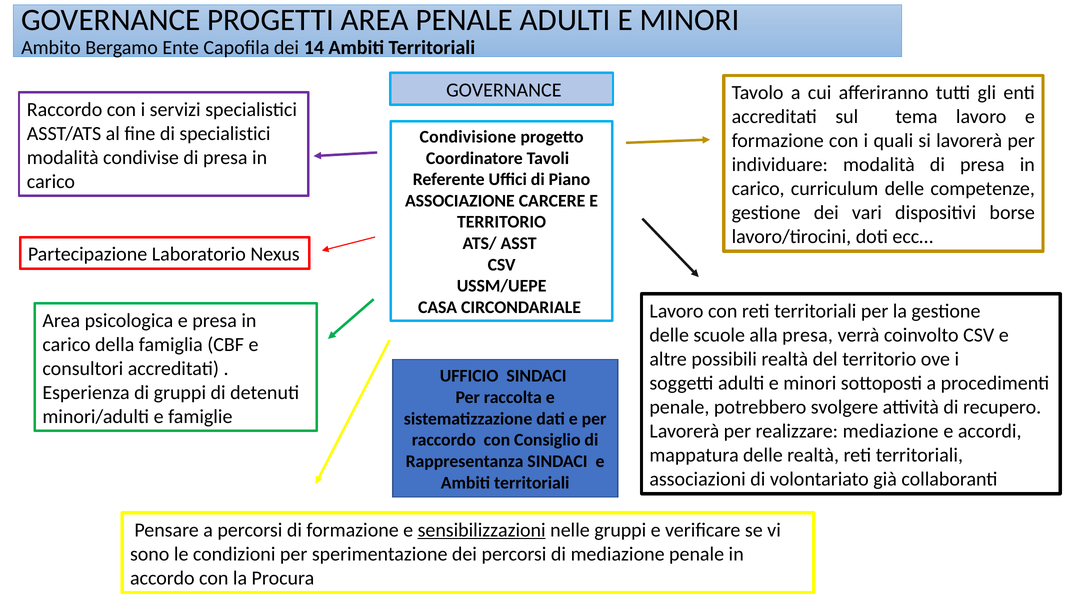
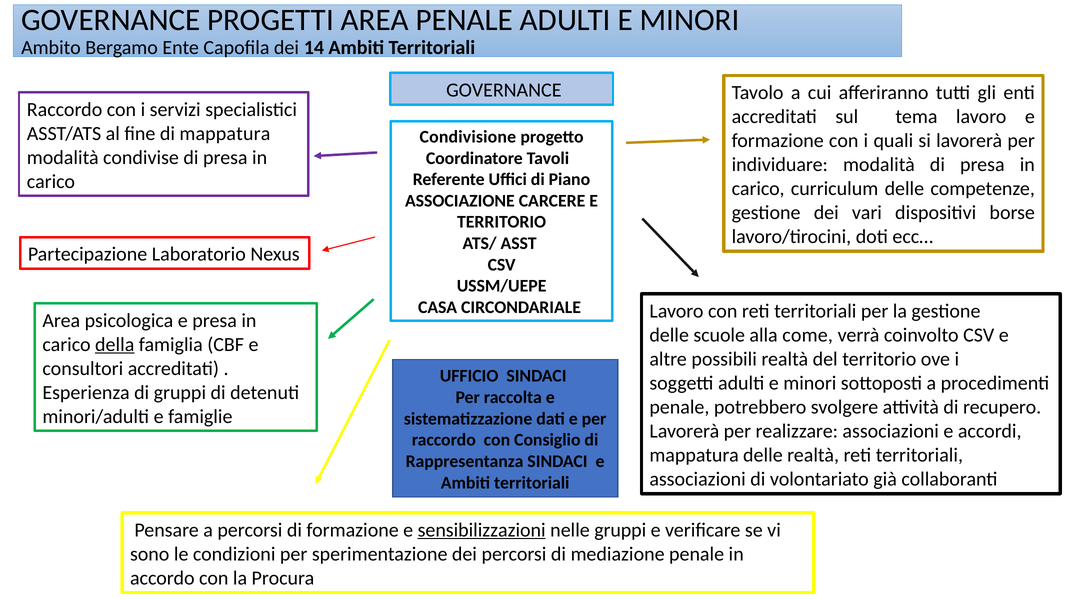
di specialistici: specialistici -> mappatura (225, 134)
alla presa: presa -> come (808, 335)
della underline: none -> present (115, 345)
realizzare mediazione: mediazione -> associazioni (891, 431)
